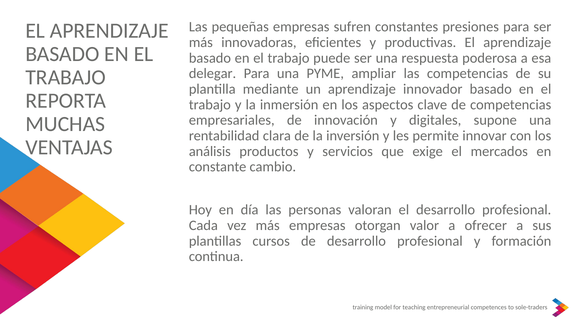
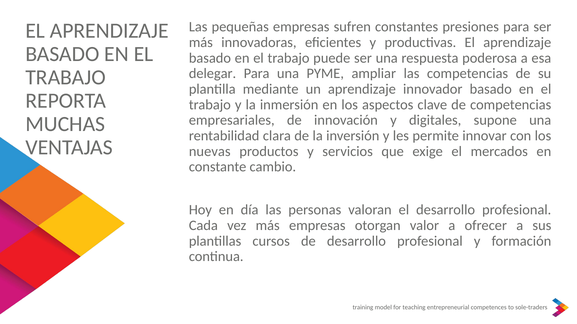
análisis: análisis -> nuevas (210, 152)
